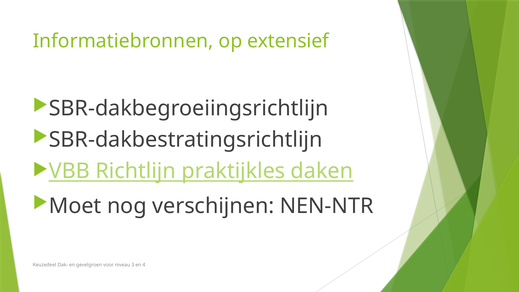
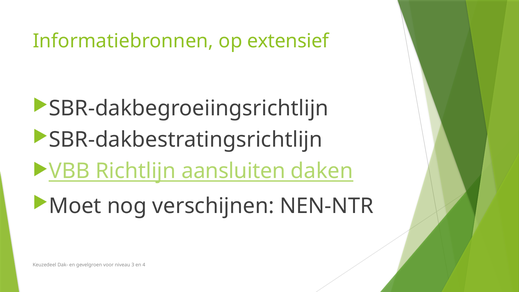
praktijkles: praktijkles -> aansluiten (233, 171)
